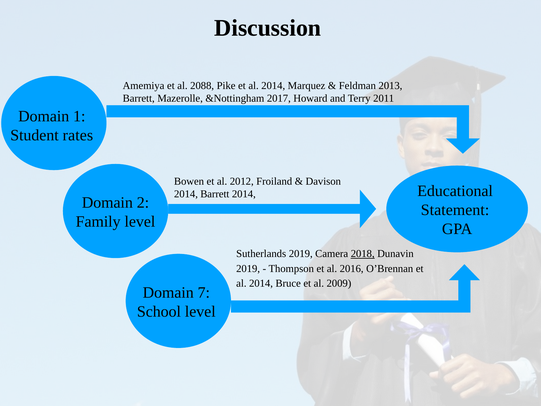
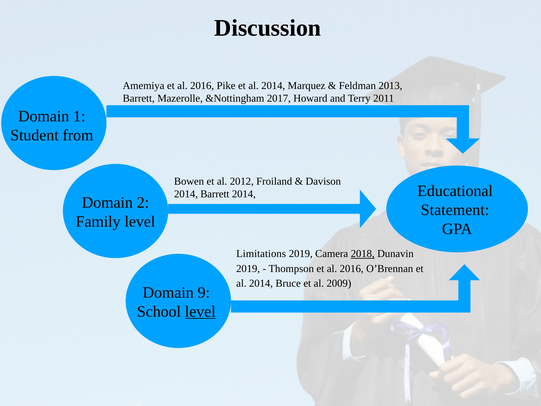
Amemiya et al 2088: 2088 -> 2016 (202, 86)
rates: rates -> from (78, 135)
Sutherlands: Sutherlands -> Limitations (261, 254)
7: 7 -> 9 (204, 292)
level underline: none -> present (200, 311)
